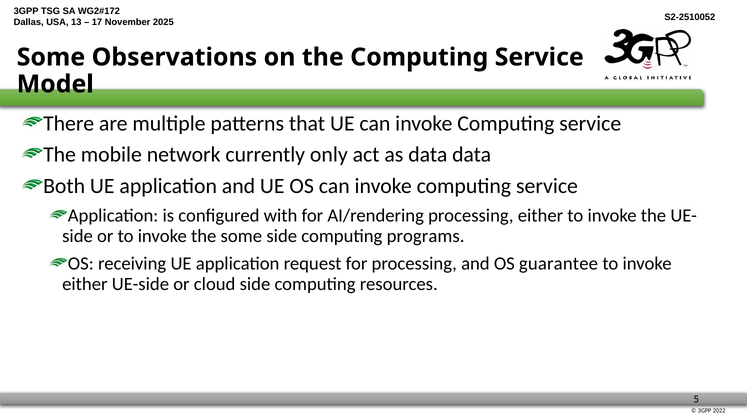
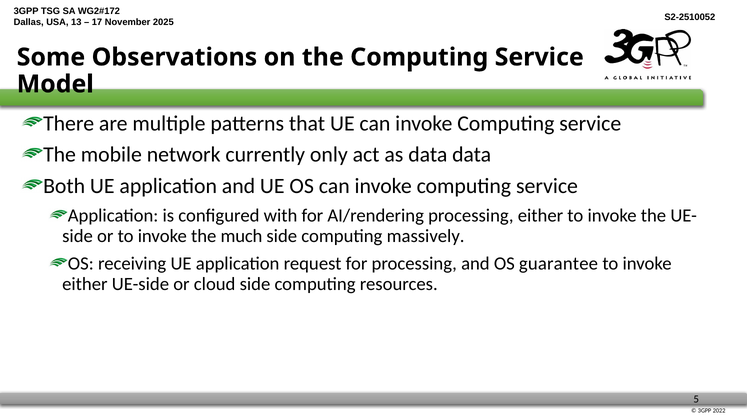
the some: some -> much (241, 236)
programs: programs -> massively (426, 236)
